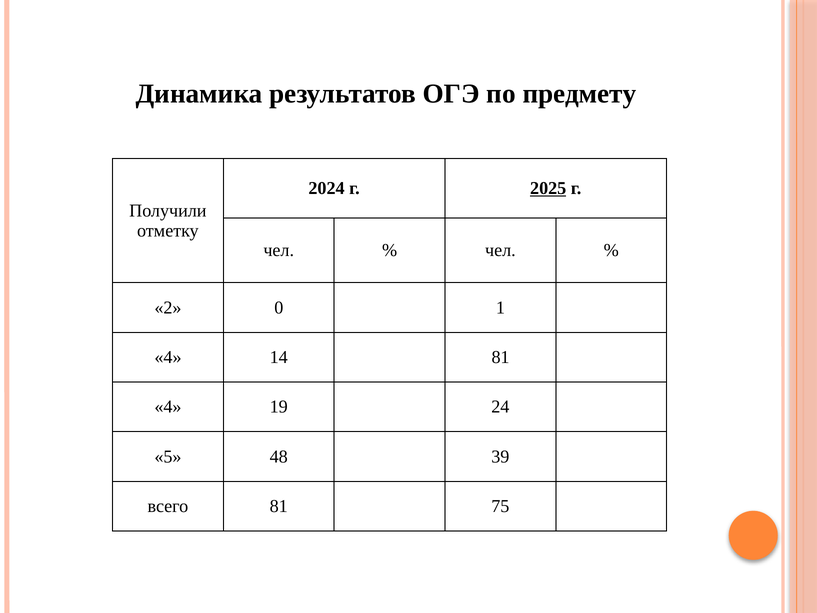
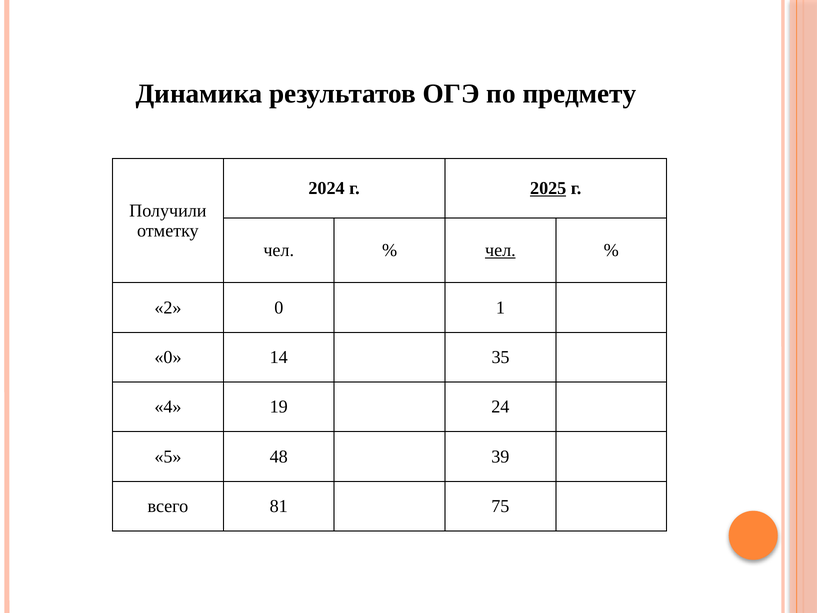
чел underline: none -> present (500, 250)
4: 4 -> 0 (168, 357)
14 81: 81 -> 35 (500, 357)
